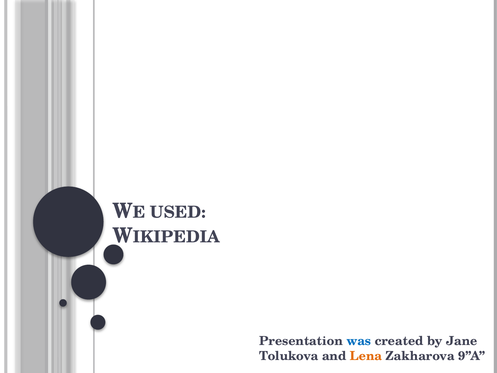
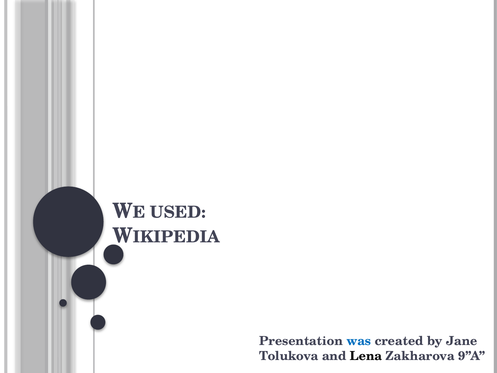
Lena colour: orange -> black (366, 356)
